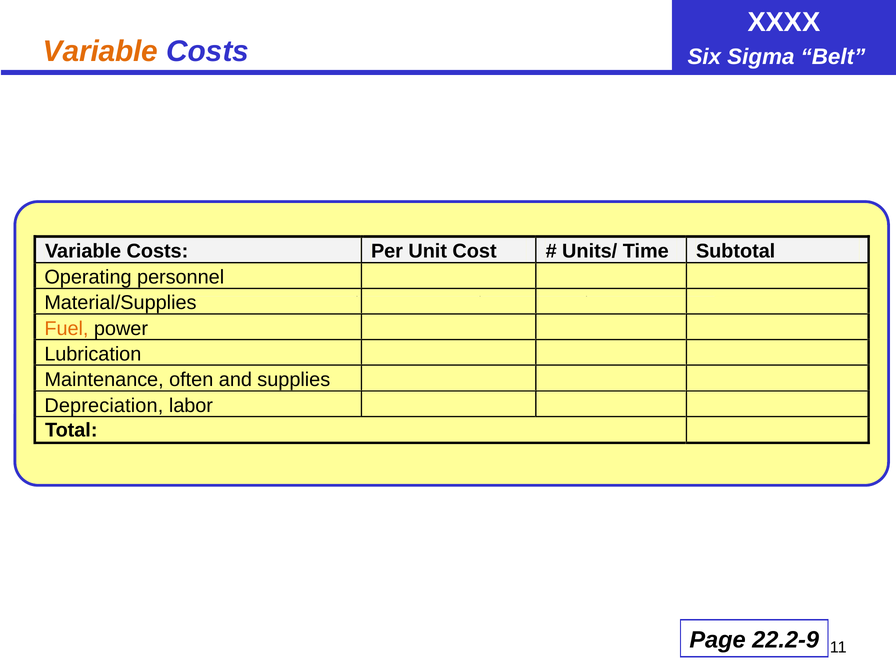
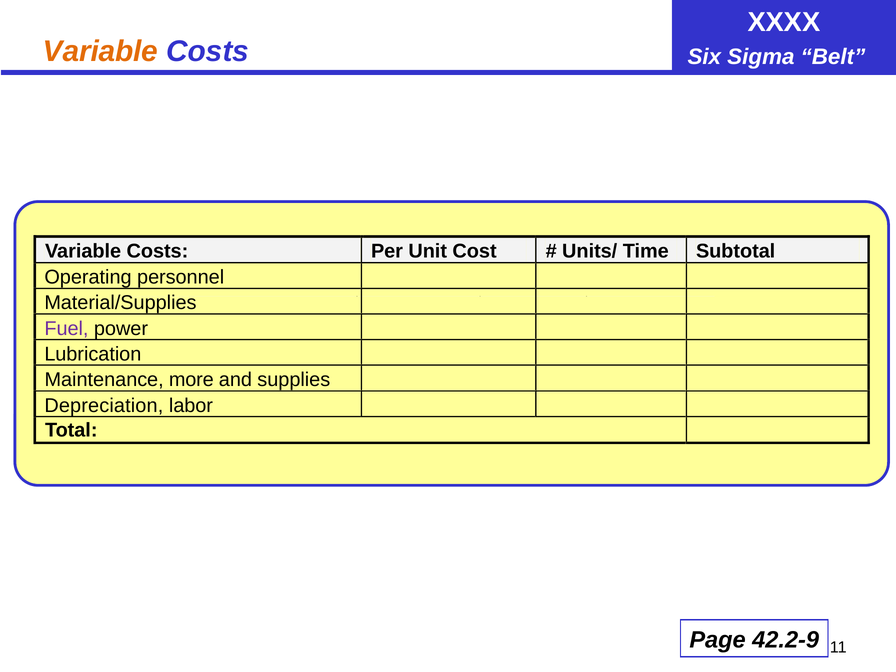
Fuel colour: orange -> purple (66, 328)
often: often -> more (191, 380)
22.2-9: 22.2-9 -> 42.2-9 (786, 640)
